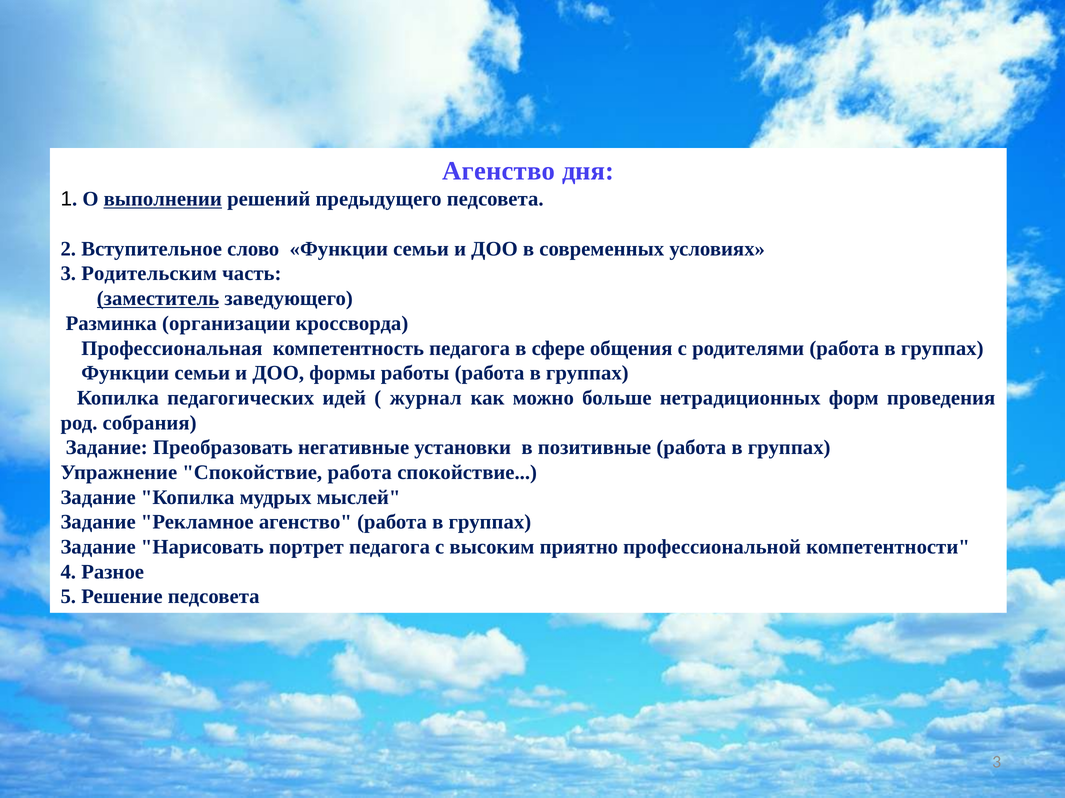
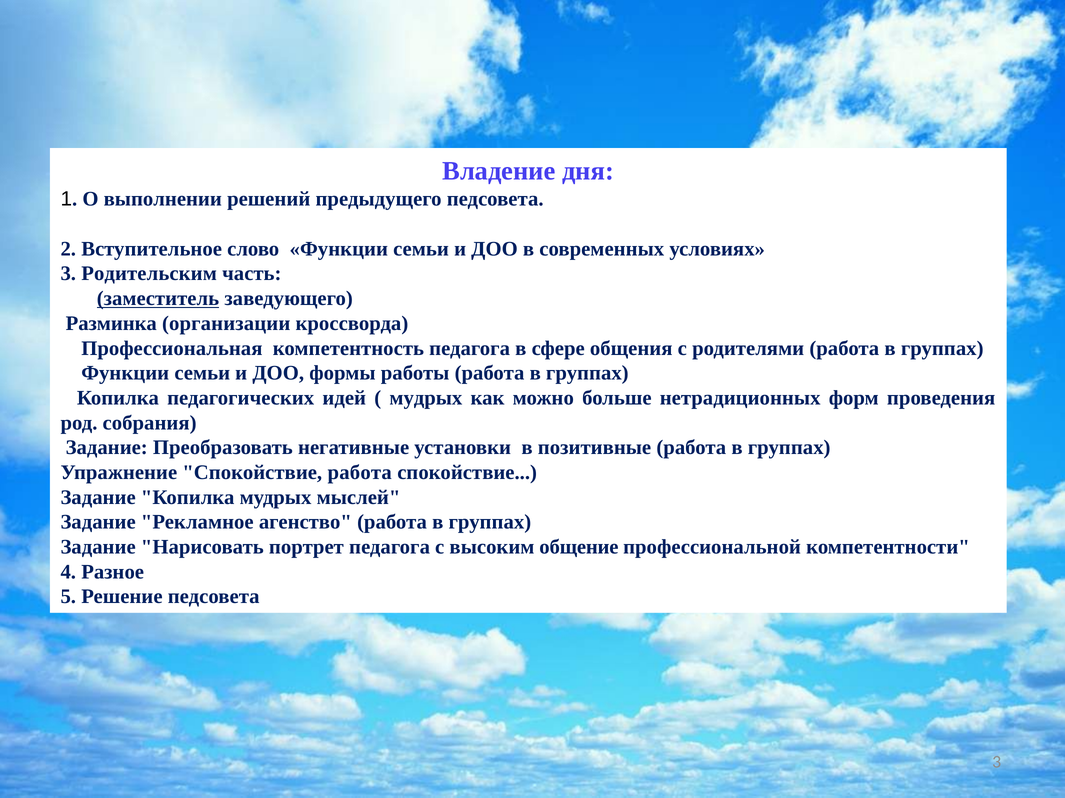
Агенство: Агенство -> Владение (499, 171)
выполнении underline: present -> none (163, 199)
журнал: журнал -> мудрых (426, 398)
приятно: приятно -> общение (579, 547)
